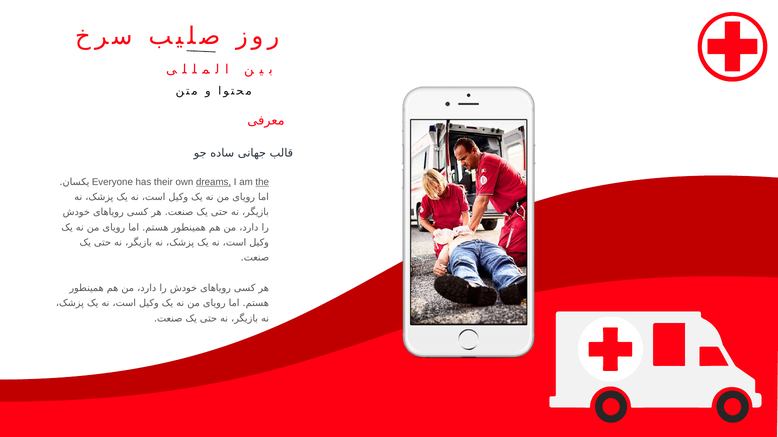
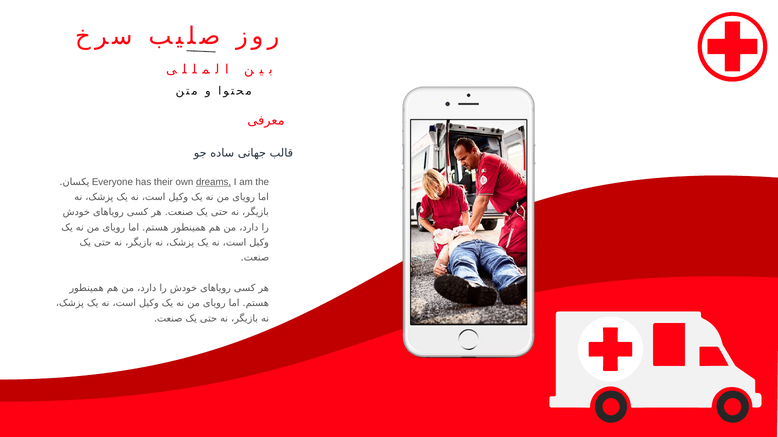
the underline: present -> none (262, 182)
